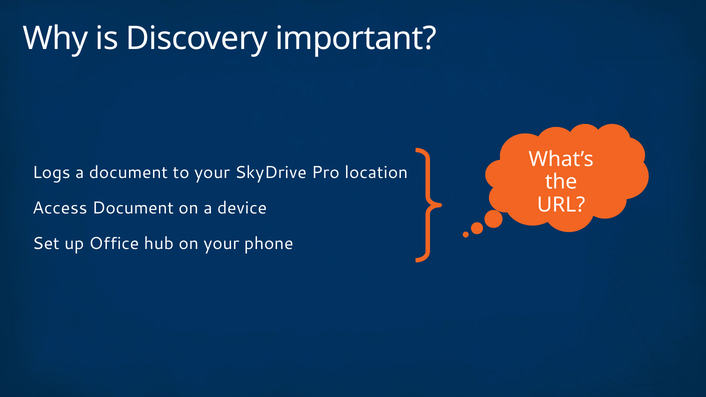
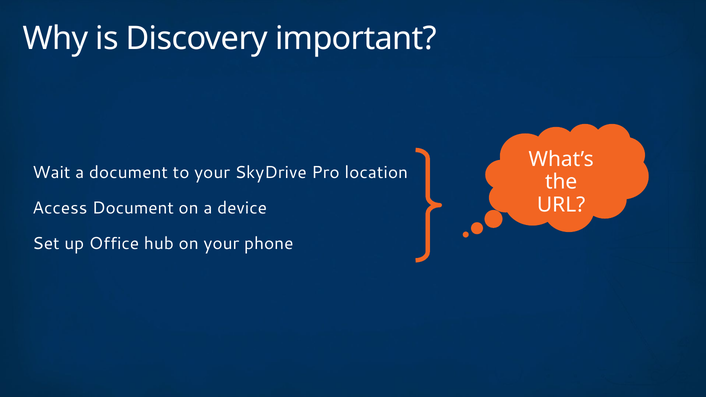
Logs: Logs -> Wait (51, 172)
